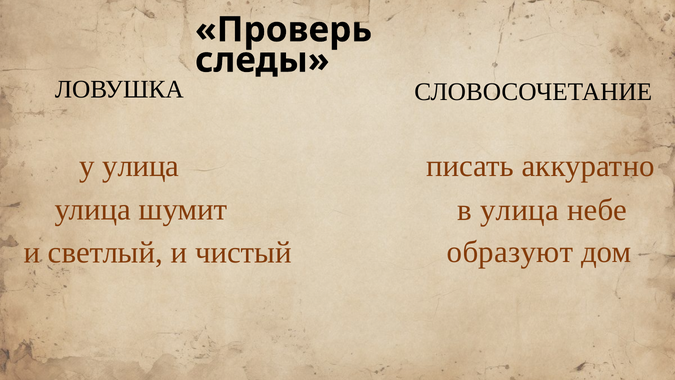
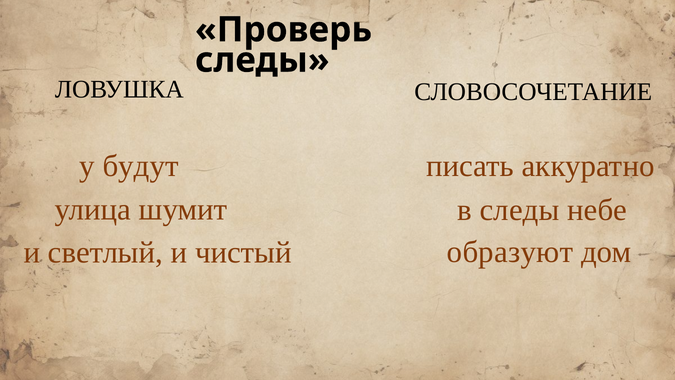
у улица: улица -> будут (141, 166)
в улица: улица -> следы (520, 210)
